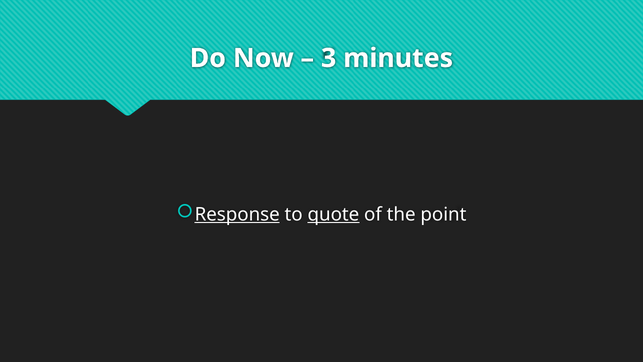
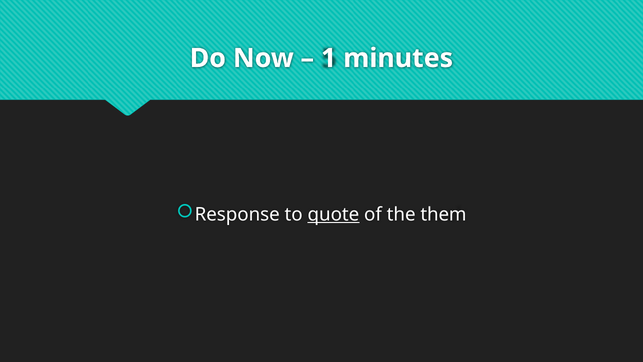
3: 3 -> 1 (329, 58)
Response underline: present -> none (237, 214)
point: point -> them (444, 214)
